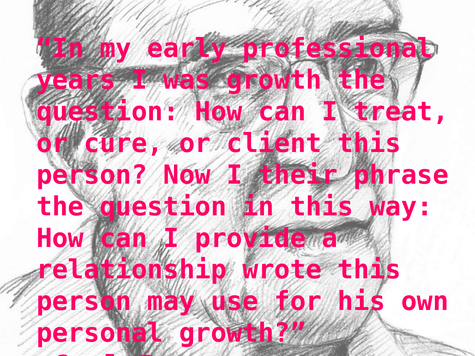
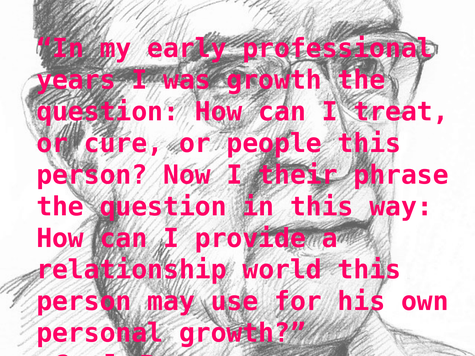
client: client -> people (274, 143)
wrote: wrote -> world (282, 270)
